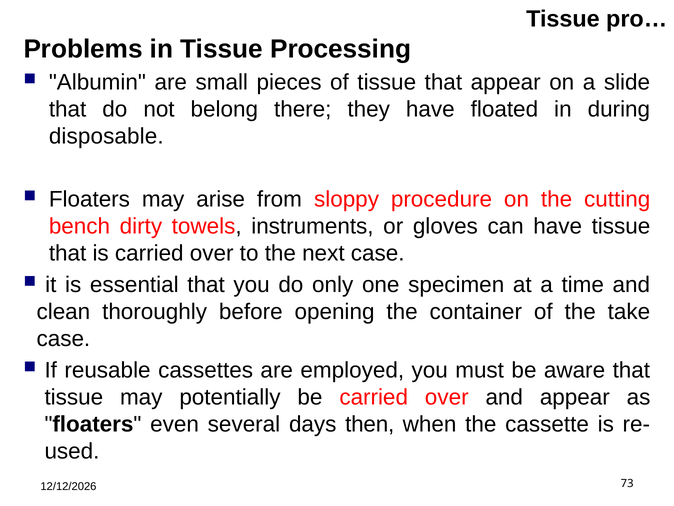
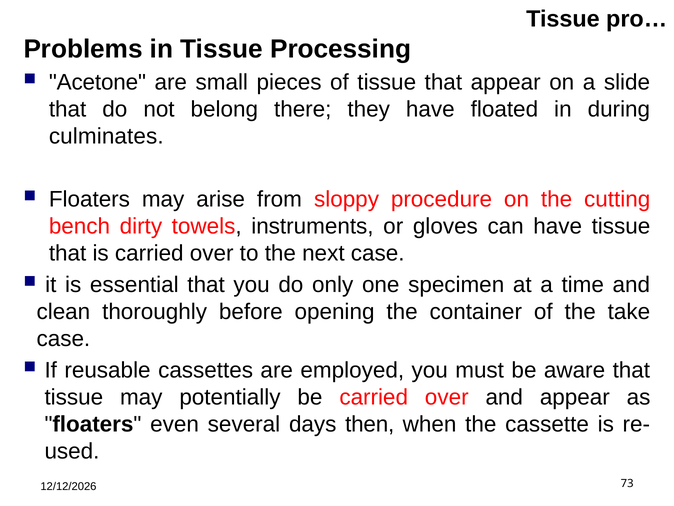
Albumin: Albumin -> Acetone (97, 82)
disposable: disposable -> culminates (106, 136)
